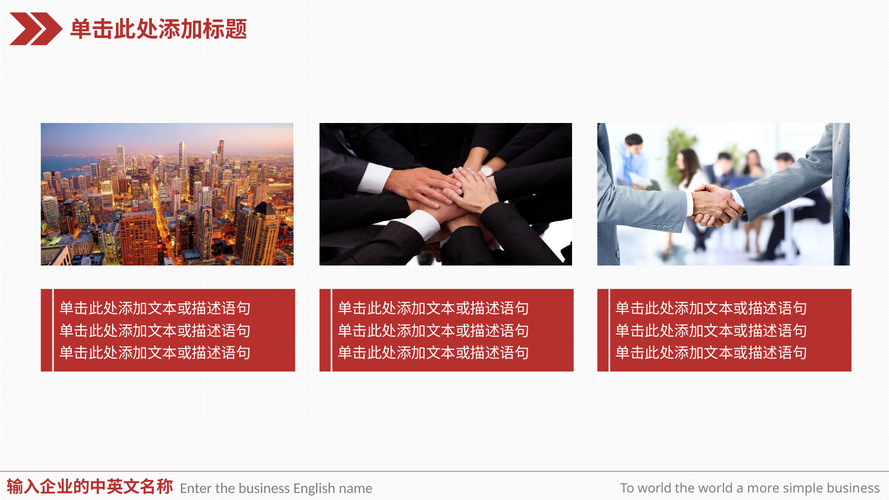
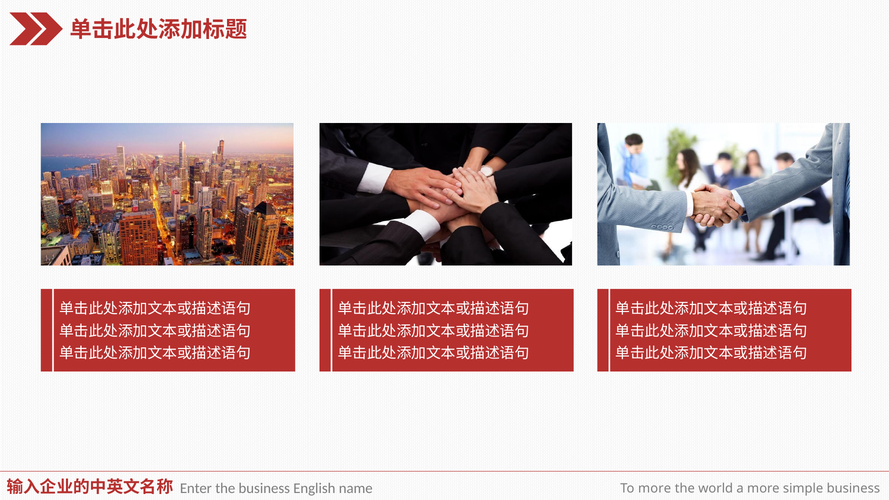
To world: world -> more (655, 488)
